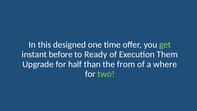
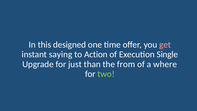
get colour: light green -> pink (165, 45)
before: before -> saying (61, 54)
Ready: Ready -> Action (96, 54)
Them: Them -> Single (167, 54)
half: half -> just (75, 64)
